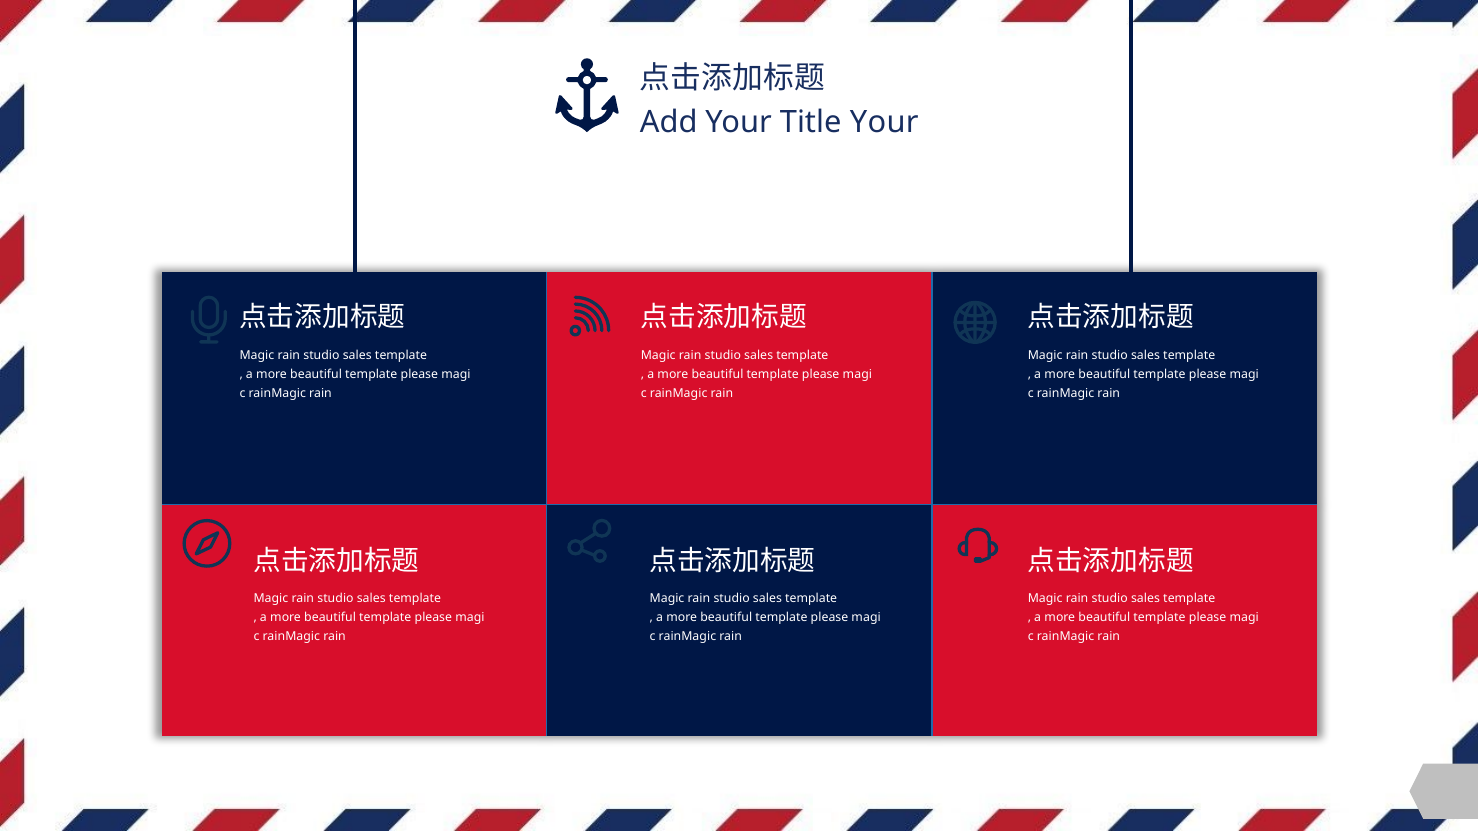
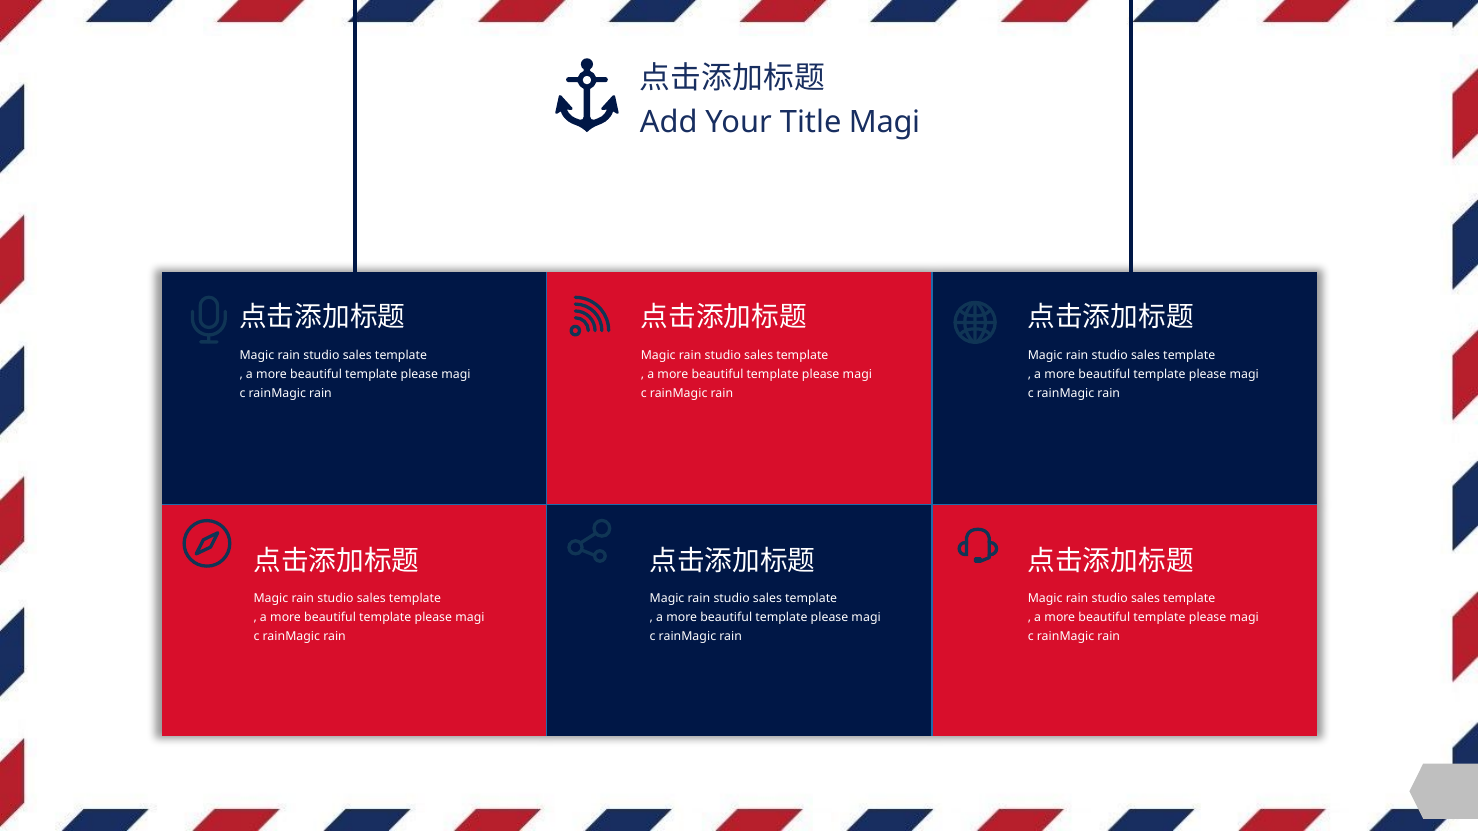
Title Your: Your -> Magi (885, 123)
